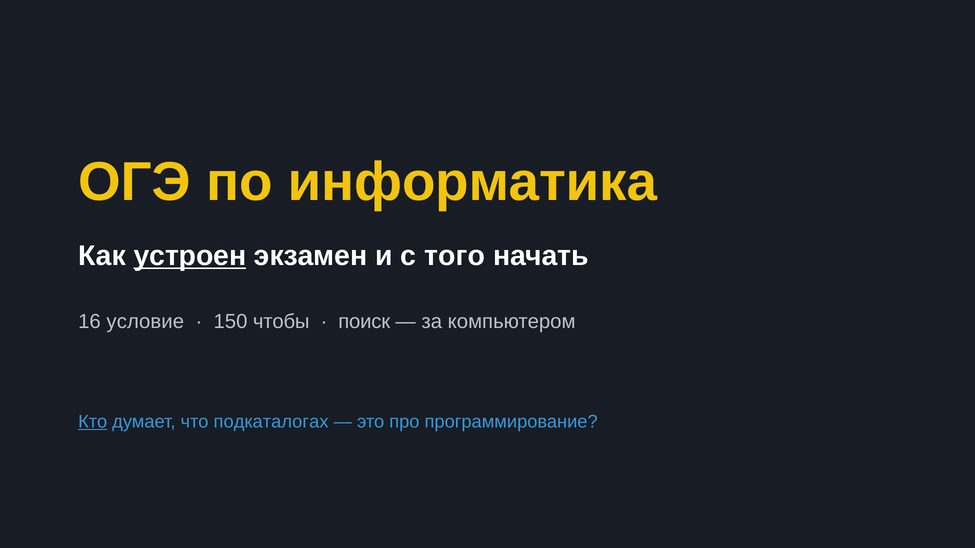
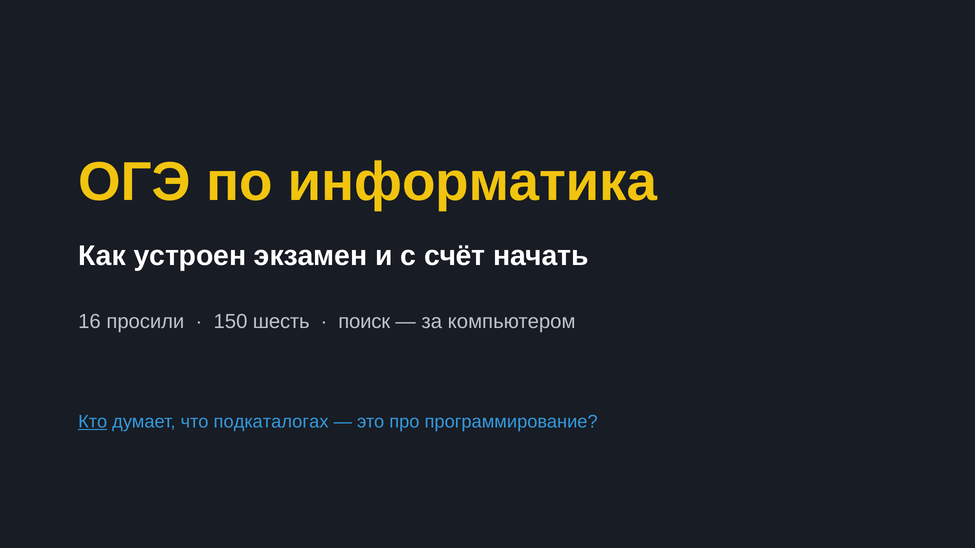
устроен underline: present -> none (190, 256)
того: того -> счёт (455, 256)
условие: условие -> просили (145, 322)
чтобы: чтобы -> шесть (281, 322)
